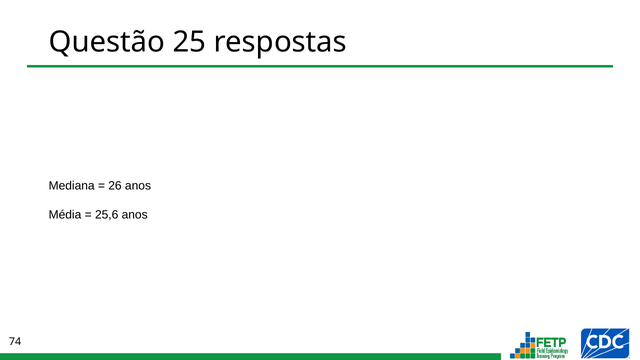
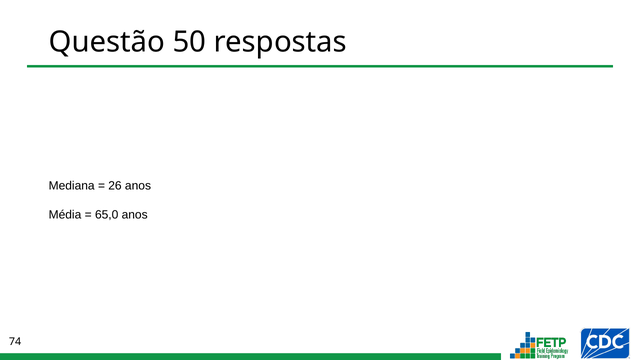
25: 25 -> 50 (189, 42)
25,6: 25,6 -> 65,0 (107, 215)
